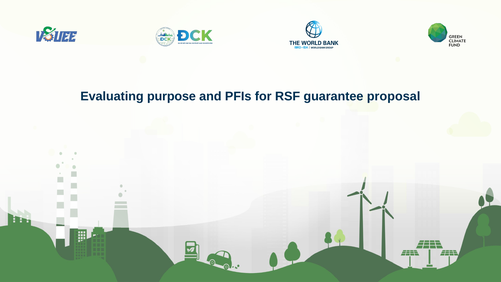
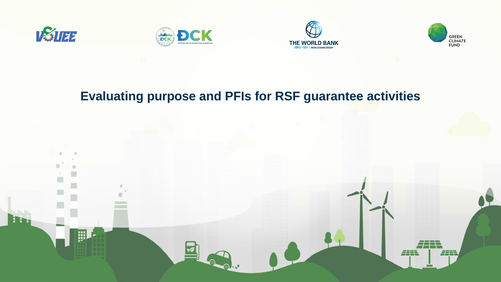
proposal: proposal -> activities (394, 96)
